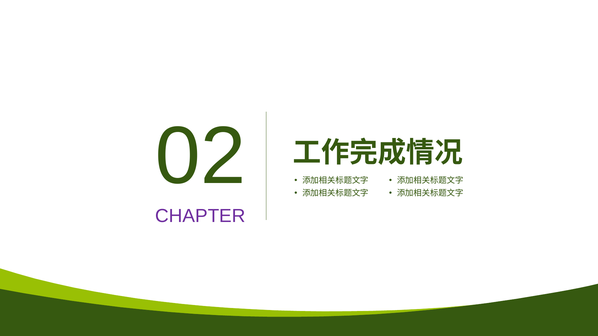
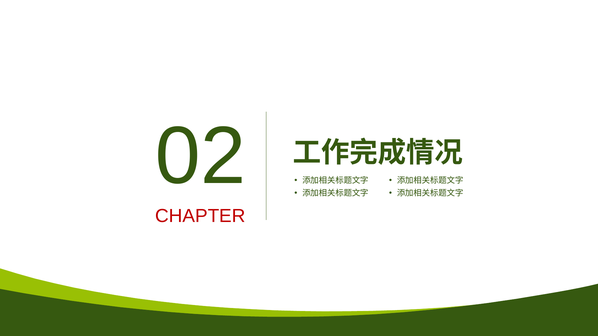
CHAPTER colour: purple -> red (200, 216)
